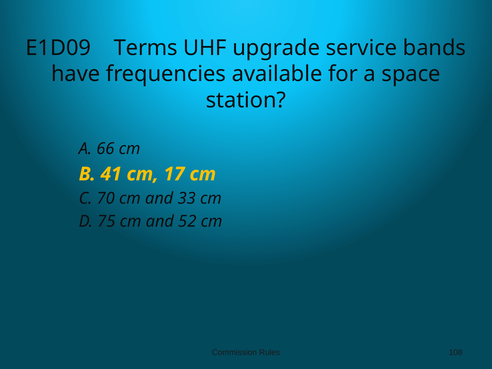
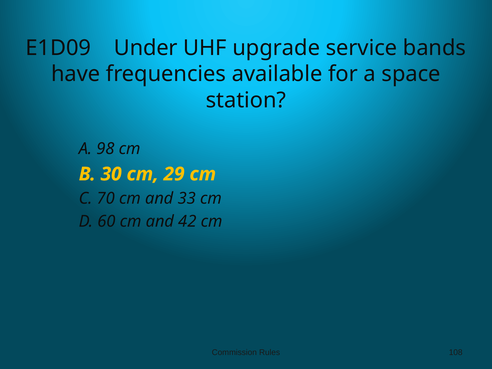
Terms: Terms -> Under (146, 48)
66: 66 -> 98 (105, 149)
41: 41 -> 30 (111, 174)
17: 17 -> 29 (174, 174)
75: 75 -> 60 (106, 221)
52: 52 -> 42 (187, 221)
